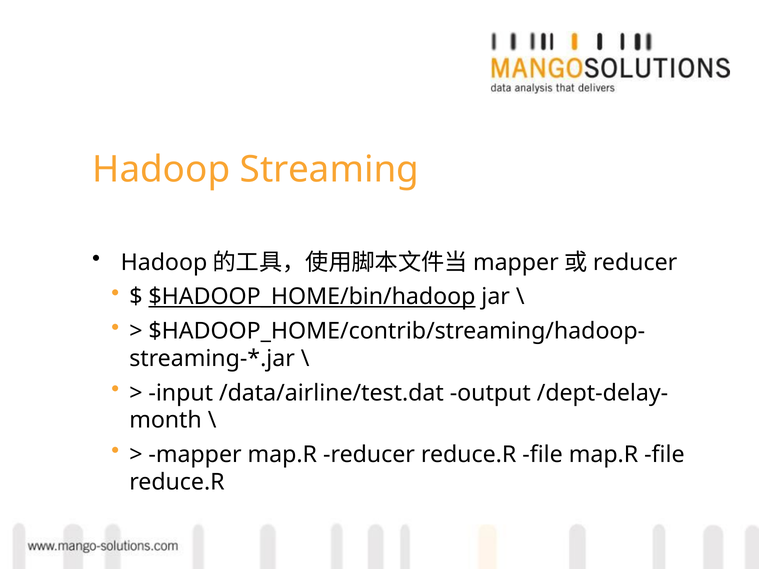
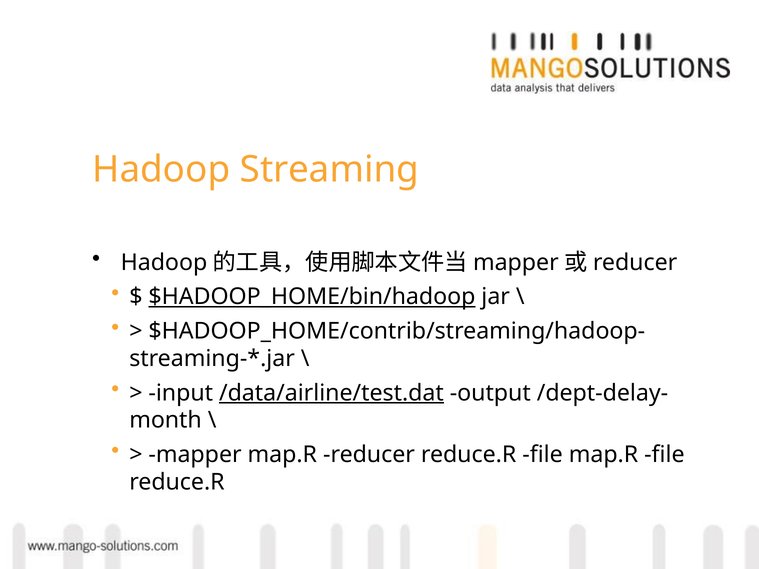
/data/airline/test.dat underline: none -> present (331, 393)
